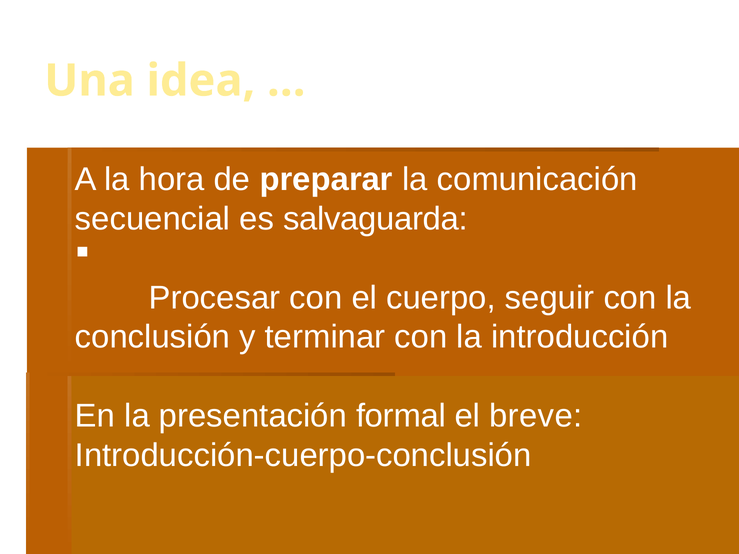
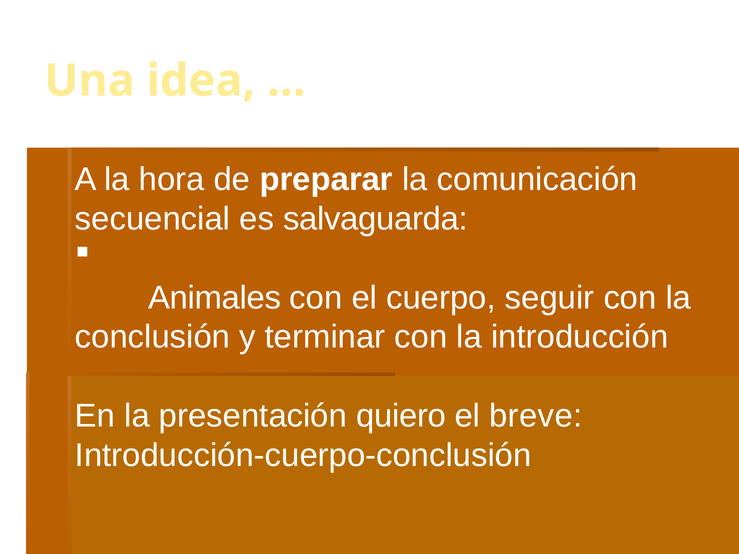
Procesar: Procesar -> Animales (215, 298)
formal: formal -> quiero (401, 416)
